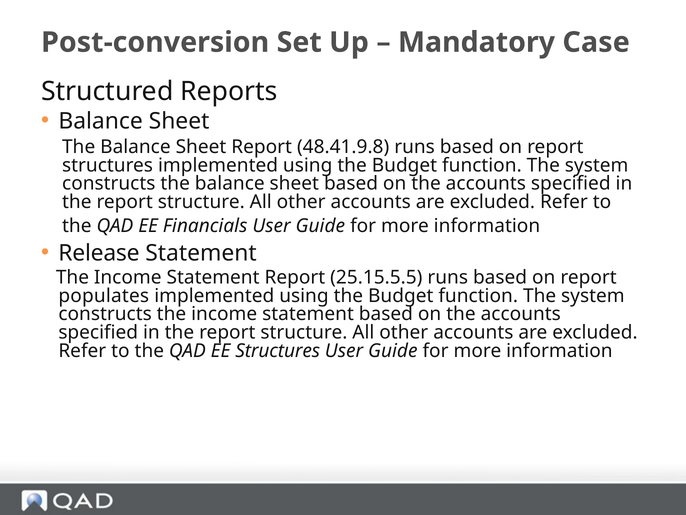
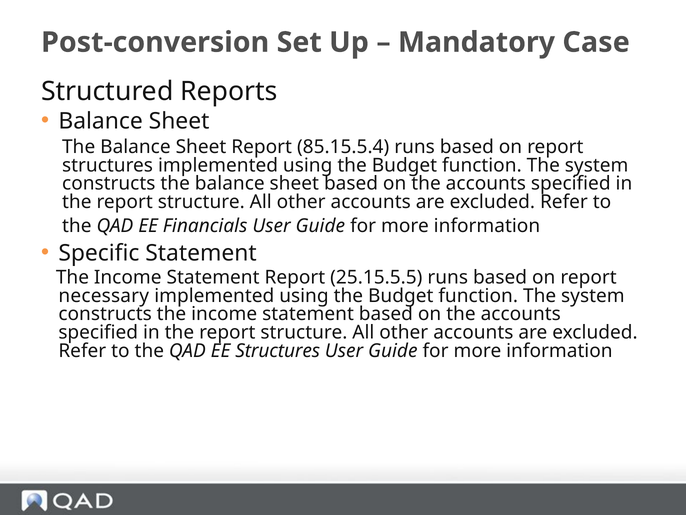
48.41.9.8: 48.41.9.8 -> 85.15.5.4 (343, 147)
Release: Release -> Specific (99, 253)
populates: populates -> necessary (104, 296)
